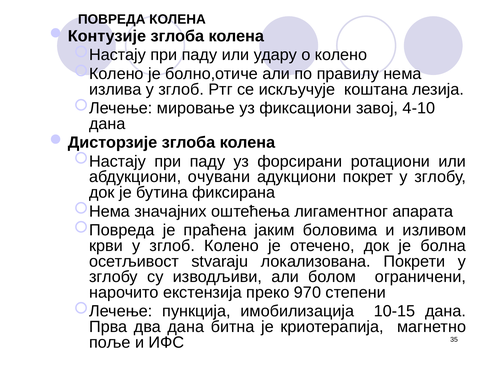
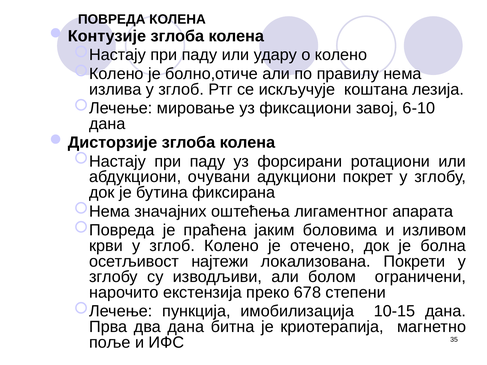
4-10: 4-10 -> 6-10 (419, 108)
stvaraju: stvaraju -> најтежи (220, 261)
970: 970 -> 678 (307, 293)
